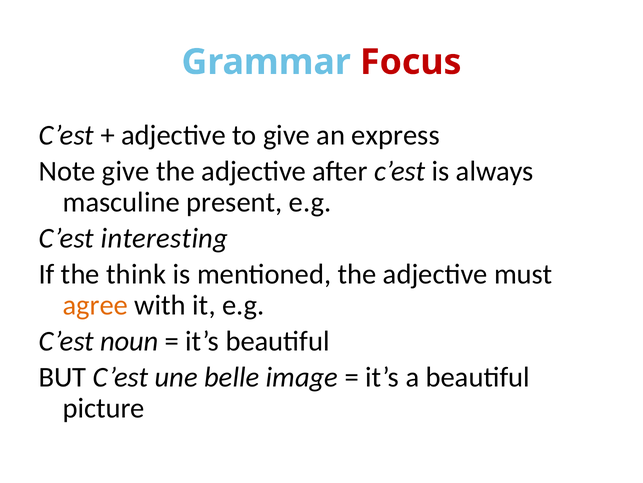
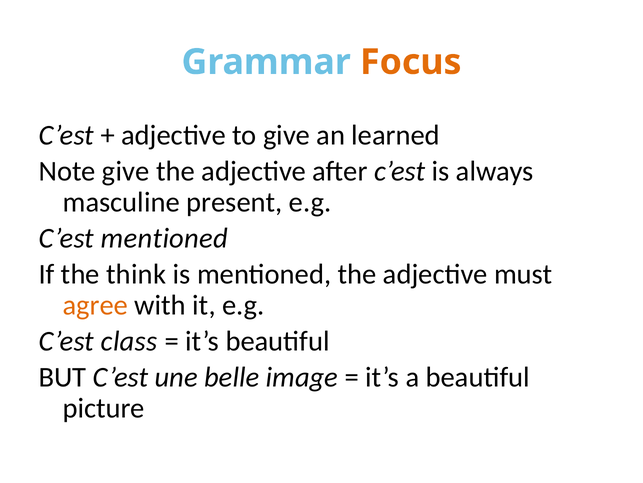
Focus colour: red -> orange (411, 62)
express: express -> learned (396, 135)
C’est interesting: interesting -> mentioned (164, 238)
noun: noun -> class (129, 341)
